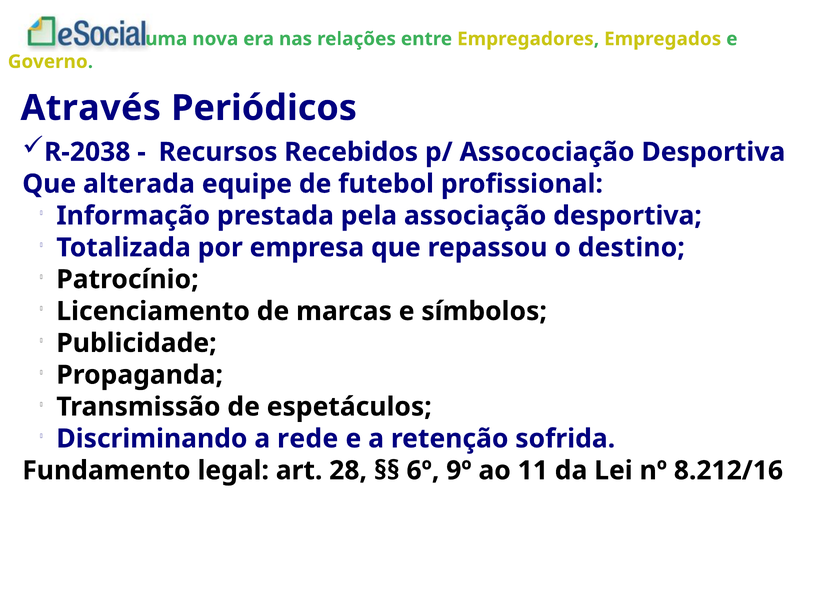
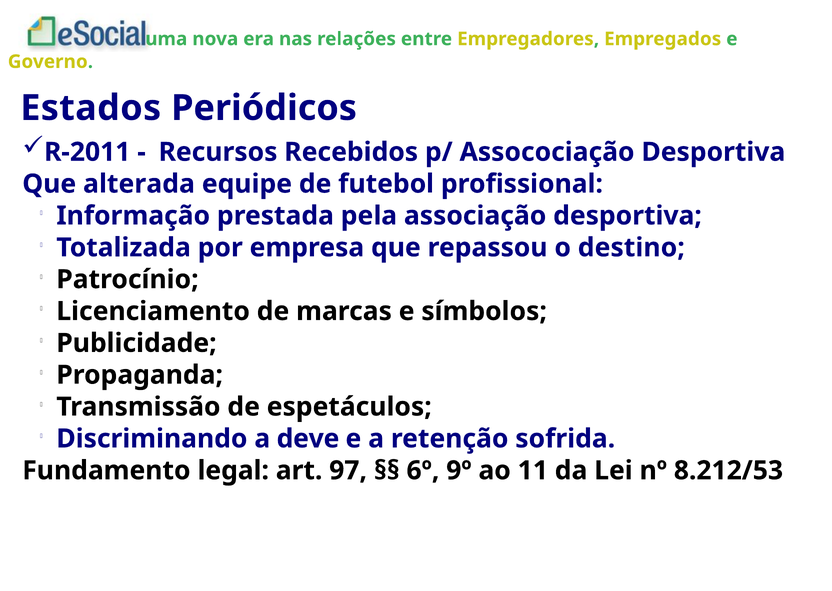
Através: Através -> Estados (91, 108)
R-2038: R-2038 -> R-2011 (87, 152)
rede: rede -> deve (308, 438)
28: 28 -> 97 (348, 470)
8.212/16: 8.212/16 -> 8.212/53 (728, 470)
